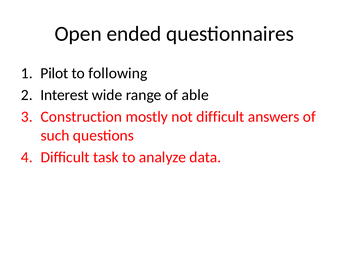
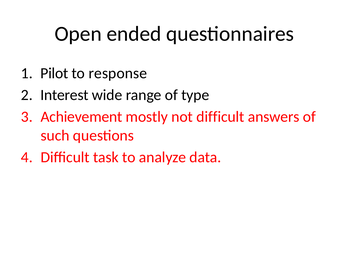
following: following -> response (118, 73)
able: able -> type (195, 95)
Construction: Construction -> Achievement (81, 117)
